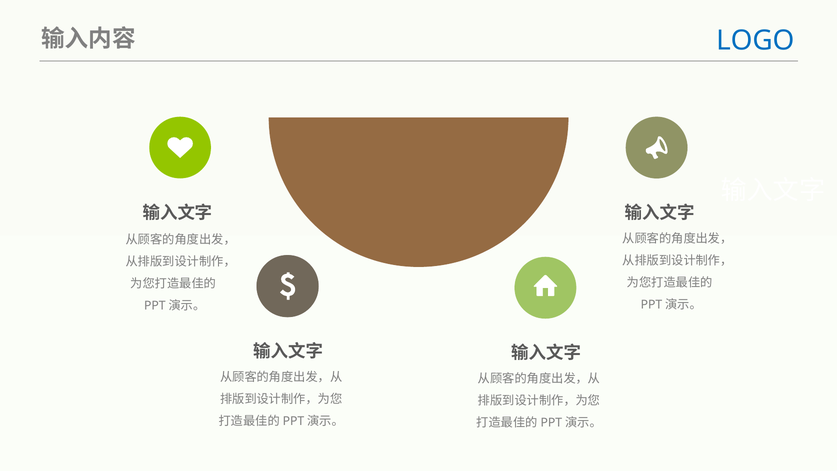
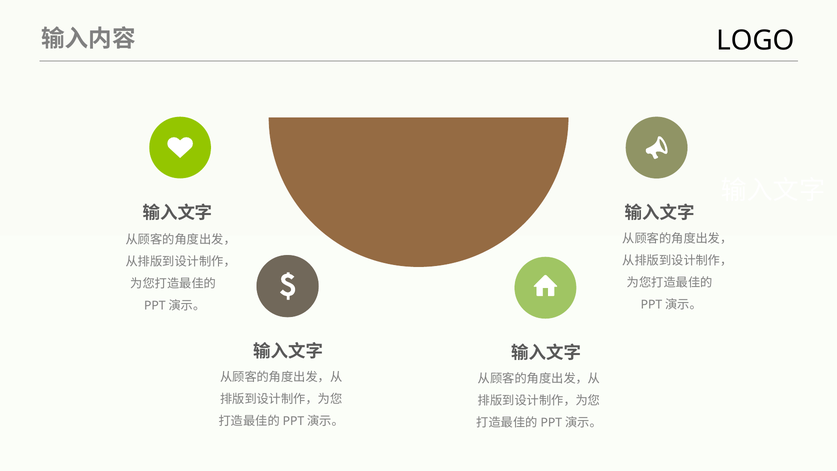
LOGO colour: blue -> black (755, 41)
